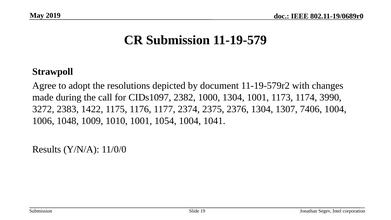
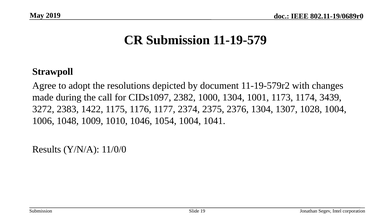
3990: 3990 -> 3439 (330, 97)
7406: 7406 -> 1028 (311, 109)
1010 1001: 1001 -> 1046 (141, 121)
